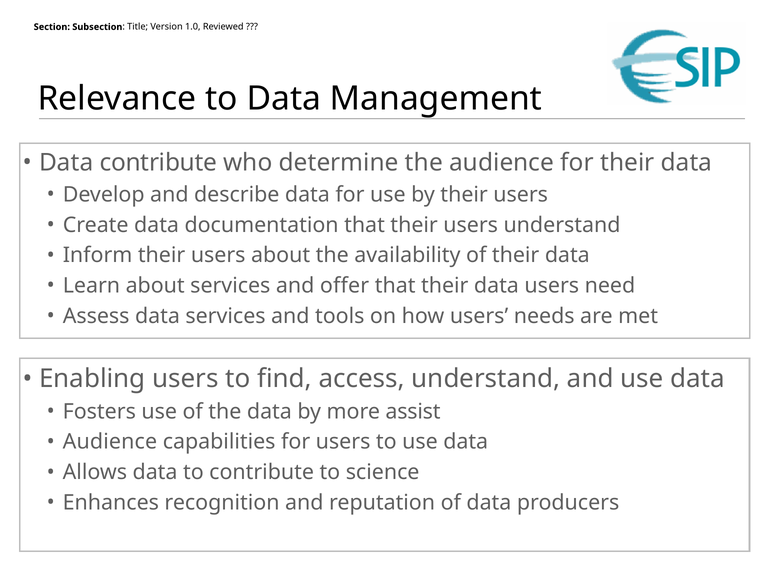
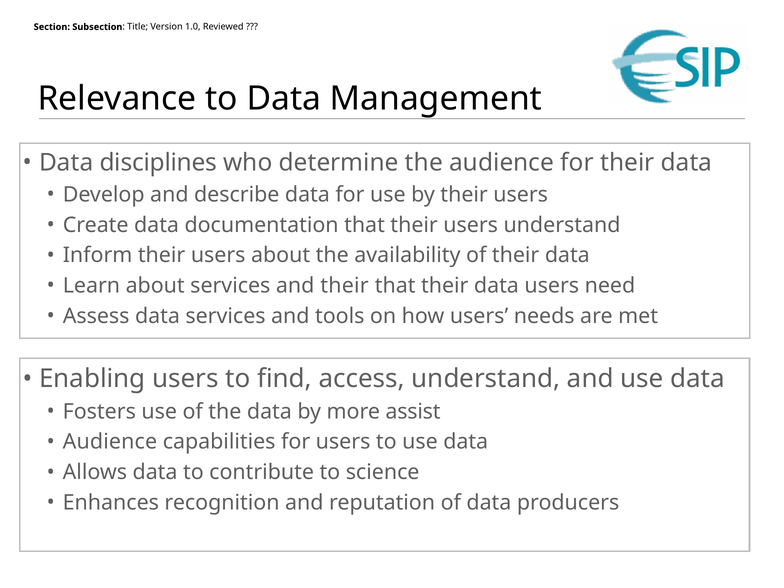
Data contribute: contribute -> disciplines (158, 163)
and offer: offer -> their (344, 286)
